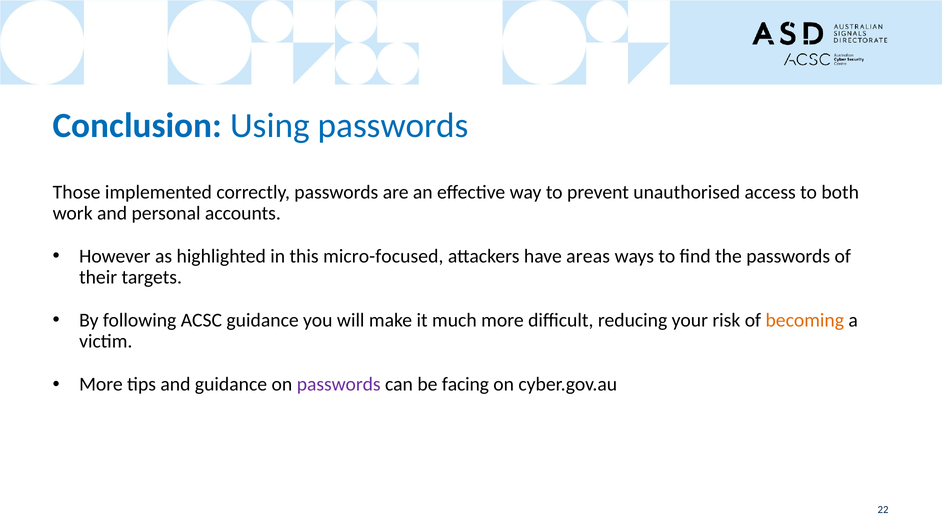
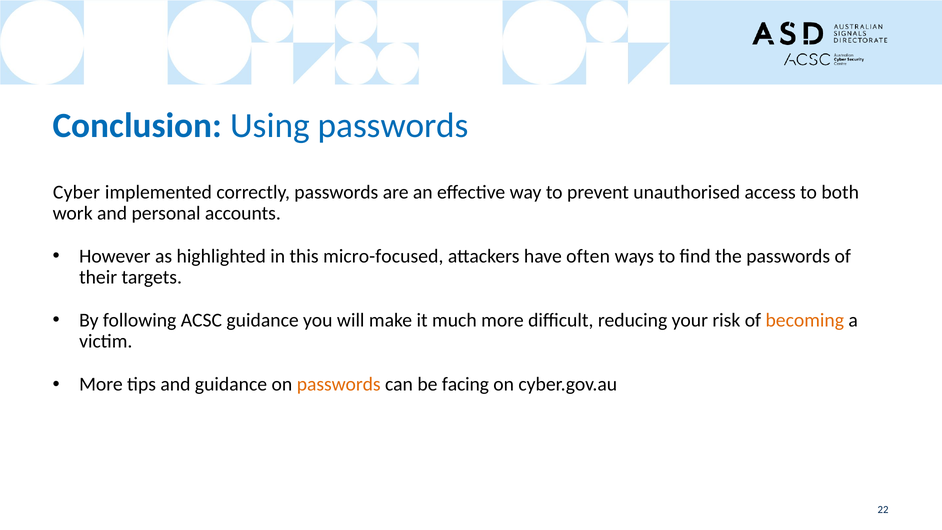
Those: Those -> Cyber (77, 192)
areas: areas -> often (588, 256)
passwords colour: purple -> orange (339, 384)
